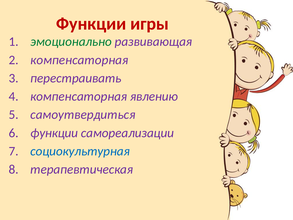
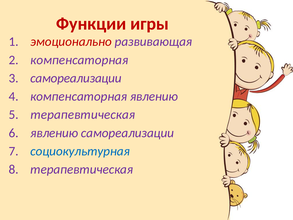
эмоционально colour: green -> red (71, 42)
3 перестраивать: перестраивать -> самореализации (76, 78)
5 самоутвердиться: самоутвердиться -> терапевтическая (83, 115)
6 функции: функции -> явлению (54, 133)
